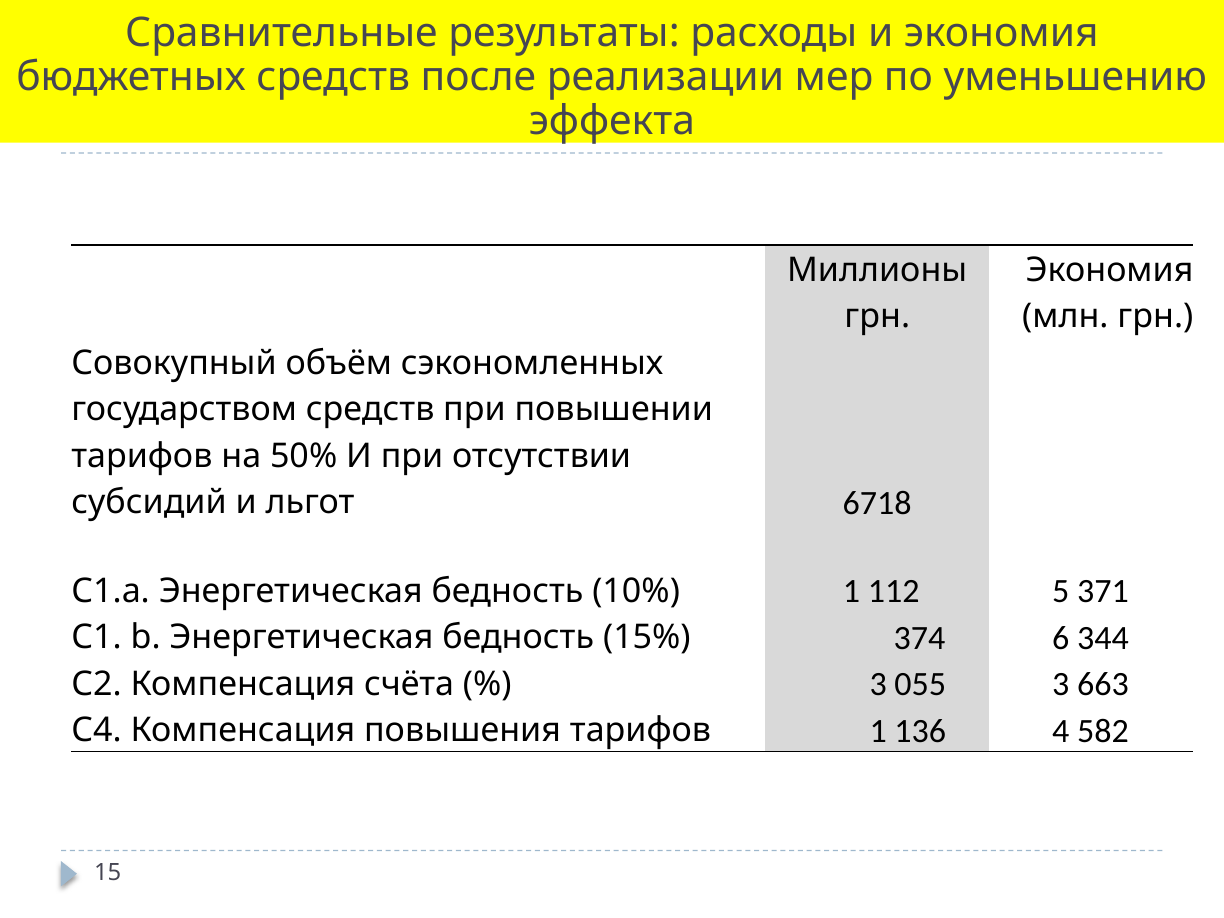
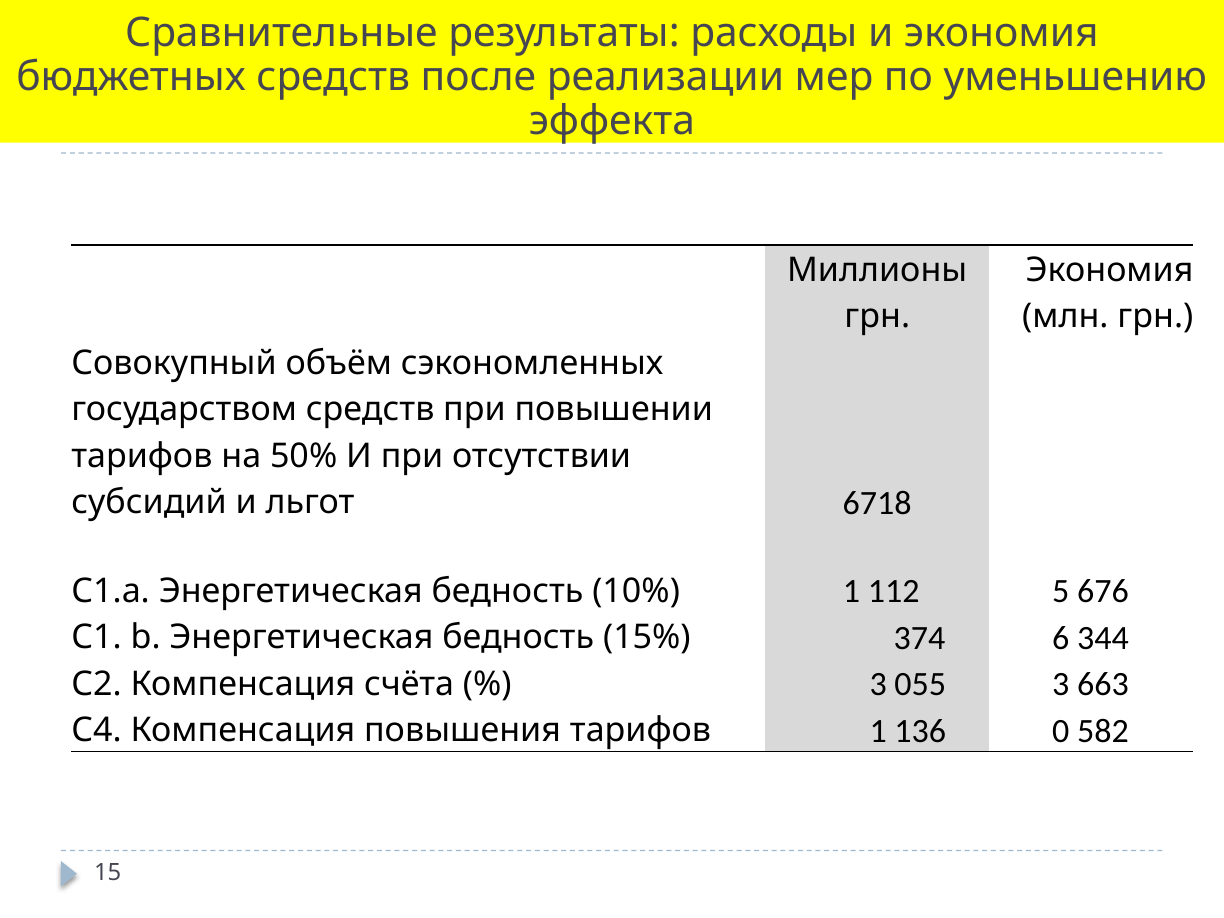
371: 371 -> 676 (1103, 592)
4: 4 -> 0 (1061, 731)
